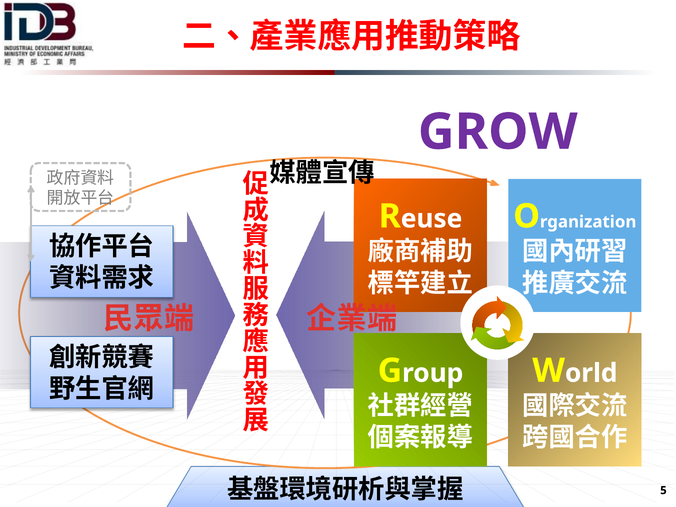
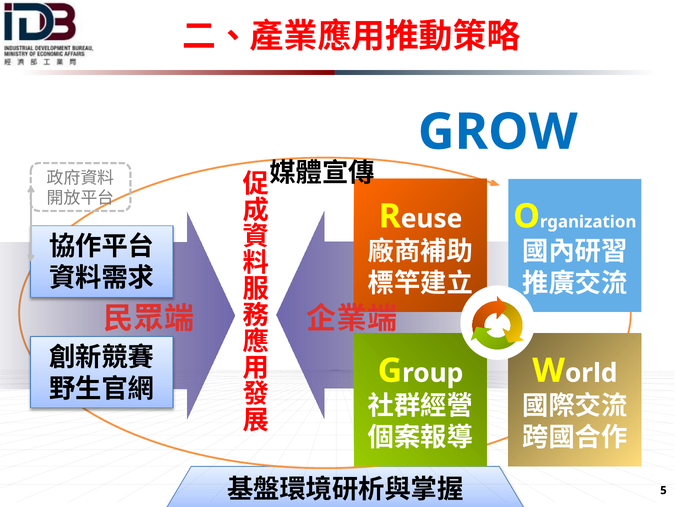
GROW colour: purple -> blue (498, 132)
